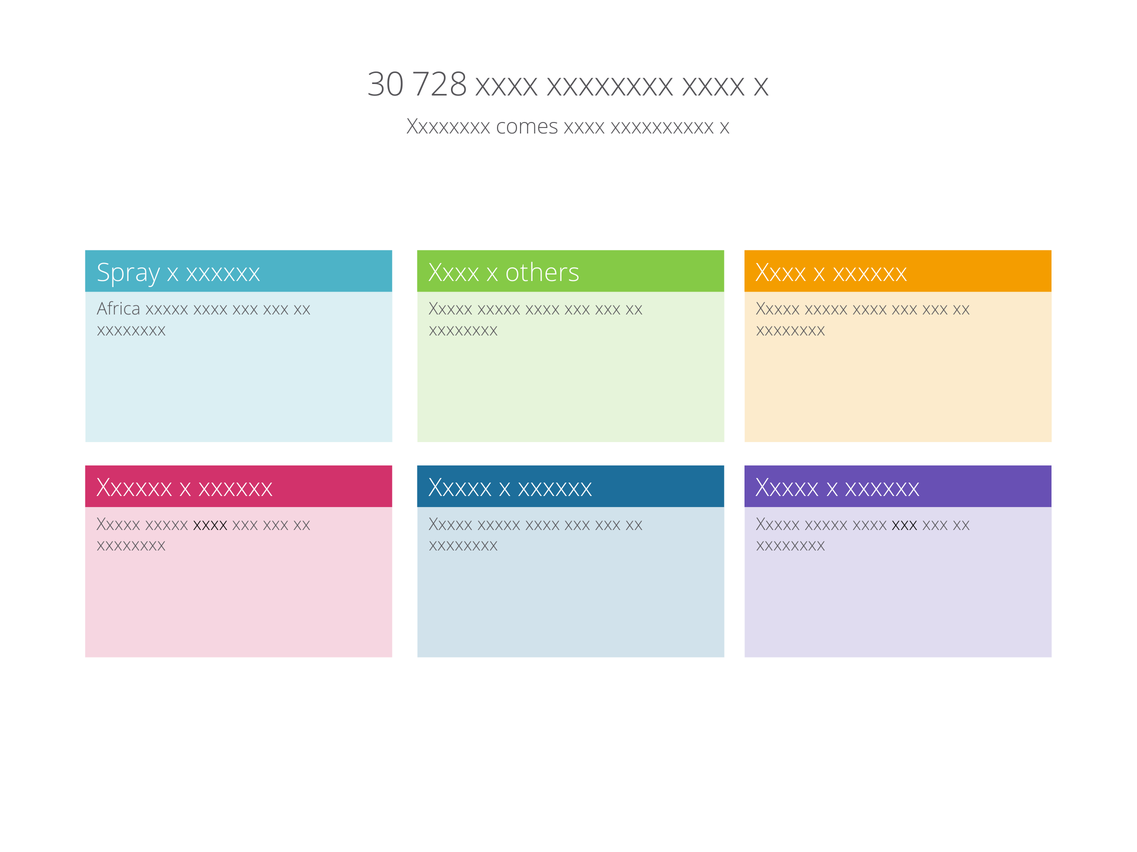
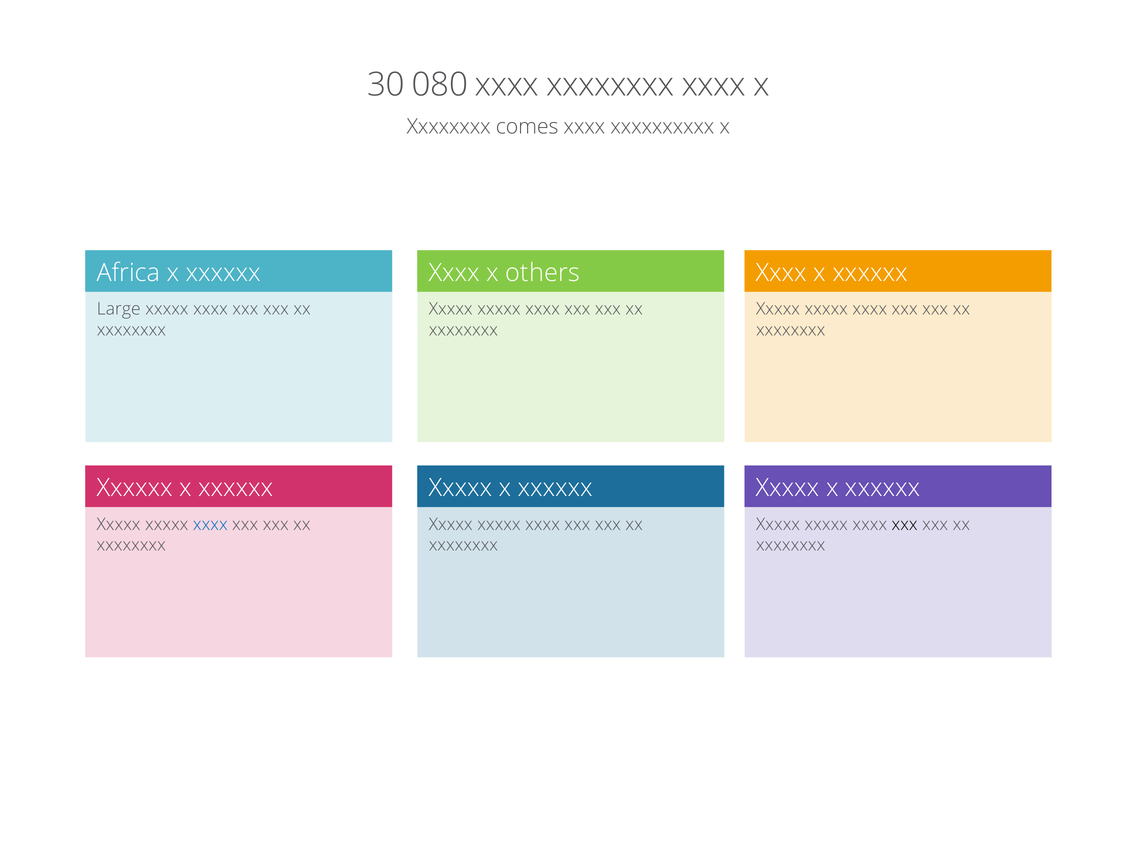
728: 728 -> 080 (440, 85)
Spray: Spray -> Africa (128, 273)
Africa: Africa -> Large (119, 309)
xxxx colour: black -> blue (210, 525)
